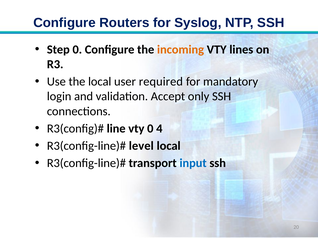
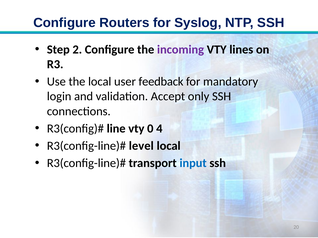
Step 0: 0 -> 2 (77, 50)
incoming colour: orange -> purple (181, 50)
required: required -> feedback (161, 82)
